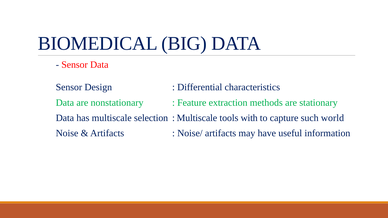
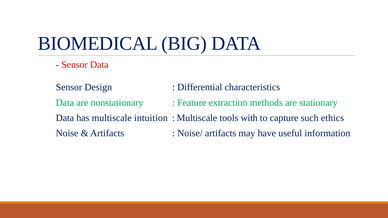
selection: selection -> intuition (151, 118)
world: world -> ethics (333, 118)
